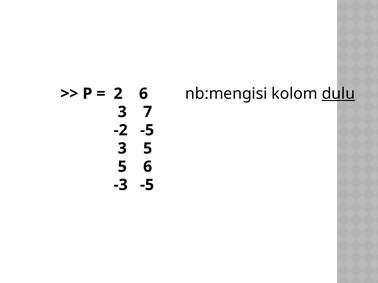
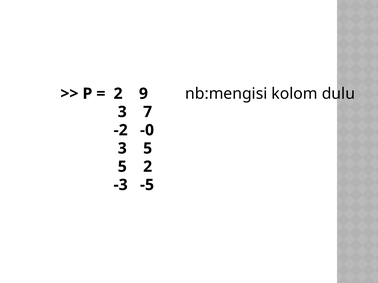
2 6: 6 -> 9 (143, 94)
dulu underline: present -> none (338, 94)
-2 -5: -5 -> -0 (147, 130)
5 6: 6 -> 2 (148, 167)
